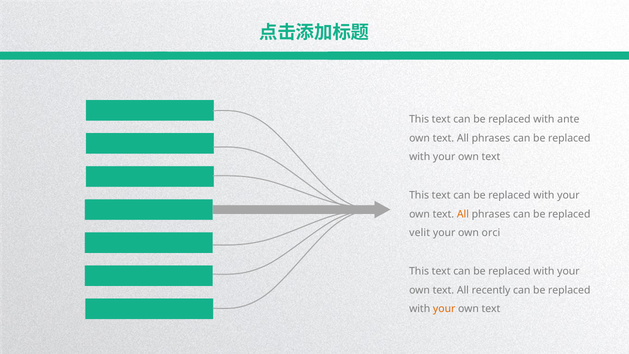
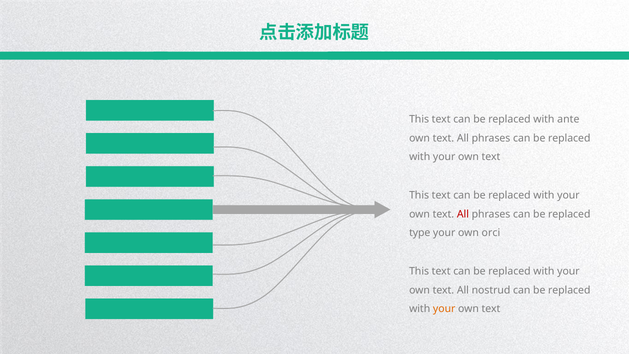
All colour: orange -> red (463, 214)
velit: velit -> type (420, 233)
recently: recently -> nostrud (491, 290)
